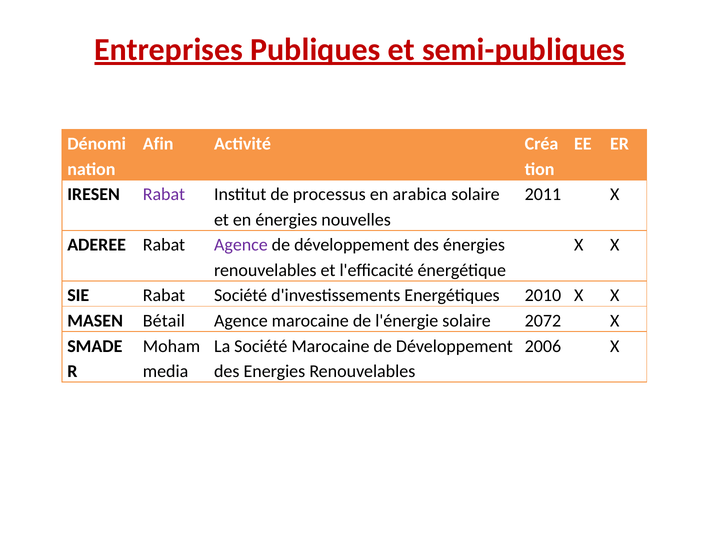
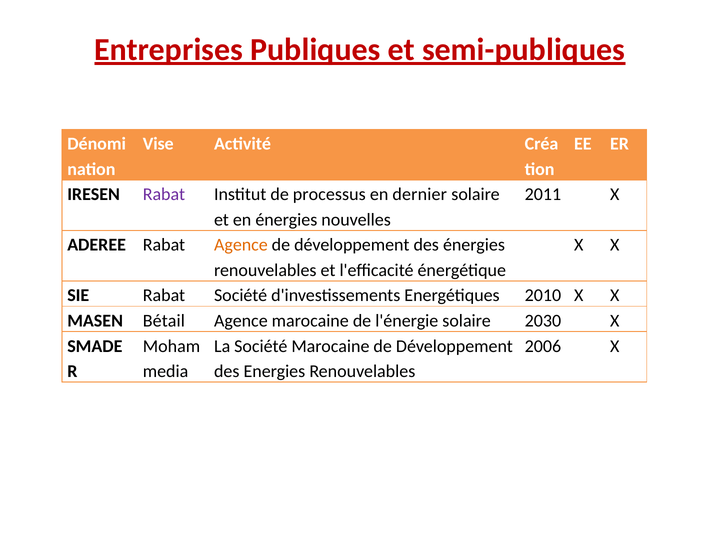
Afin: Afin -> Vise (158, 144)
arabica: arabica -> dernier (420, 194)
Agence colour: purple -> orange (241, 245)
2072: 2072 -> 2030 (543, 321)
